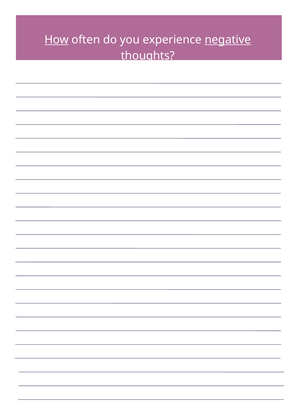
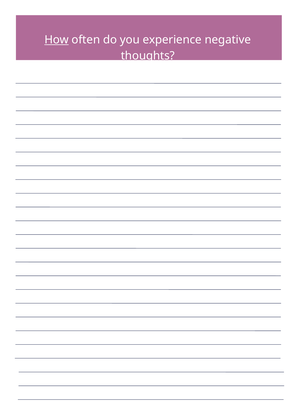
negative underline: present -> none (228, 40)
